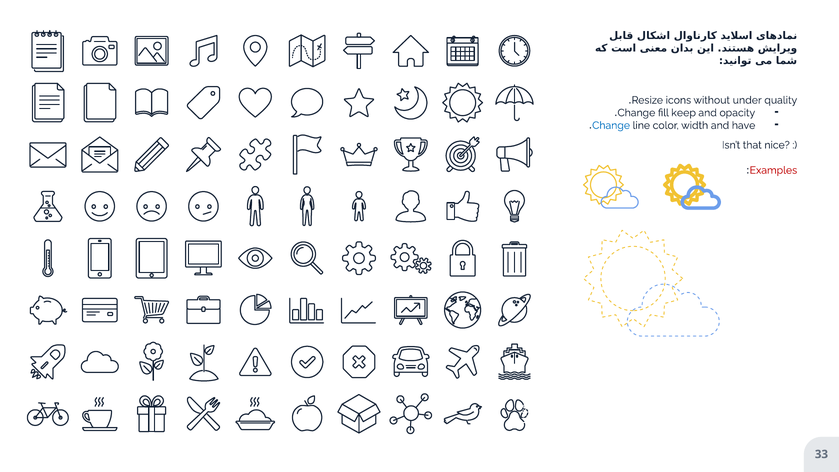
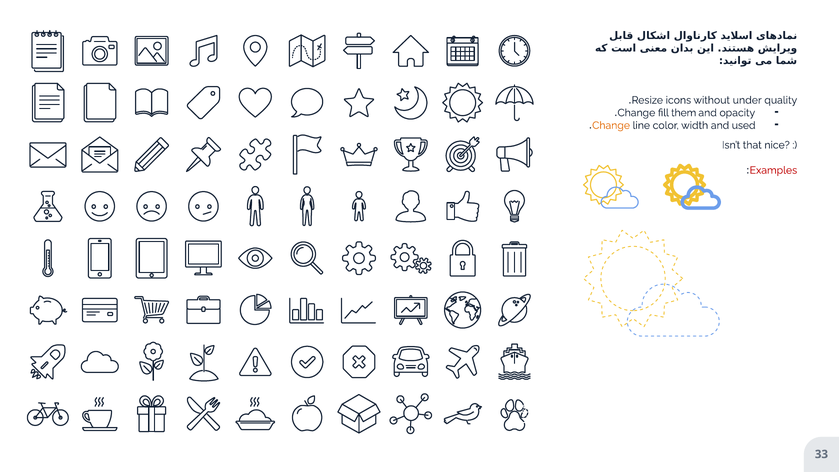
keep: keep -> them (684, 113)
Change colour: blue -> orange (611, 125)
have: have -> used (744, 125)
